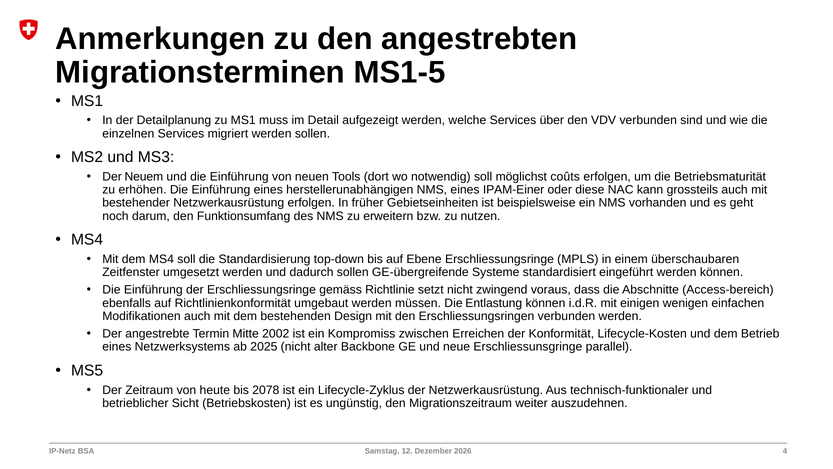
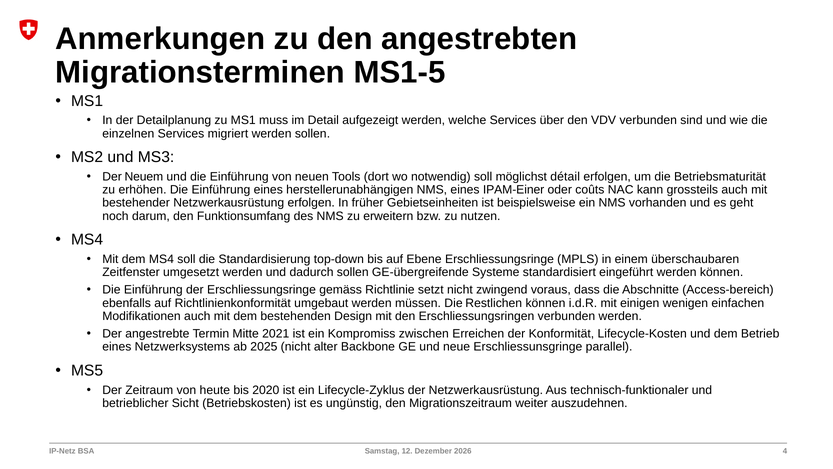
coûts: coûts -> détail (565, 176)
diese: diese -> coûts (590, 190)
Entlastung: Entlastung -> Restlichen (494, 303)
2002: 2002 -> 2021 (276, 333)
2078: 2078 -> 2020 (266, 390)
